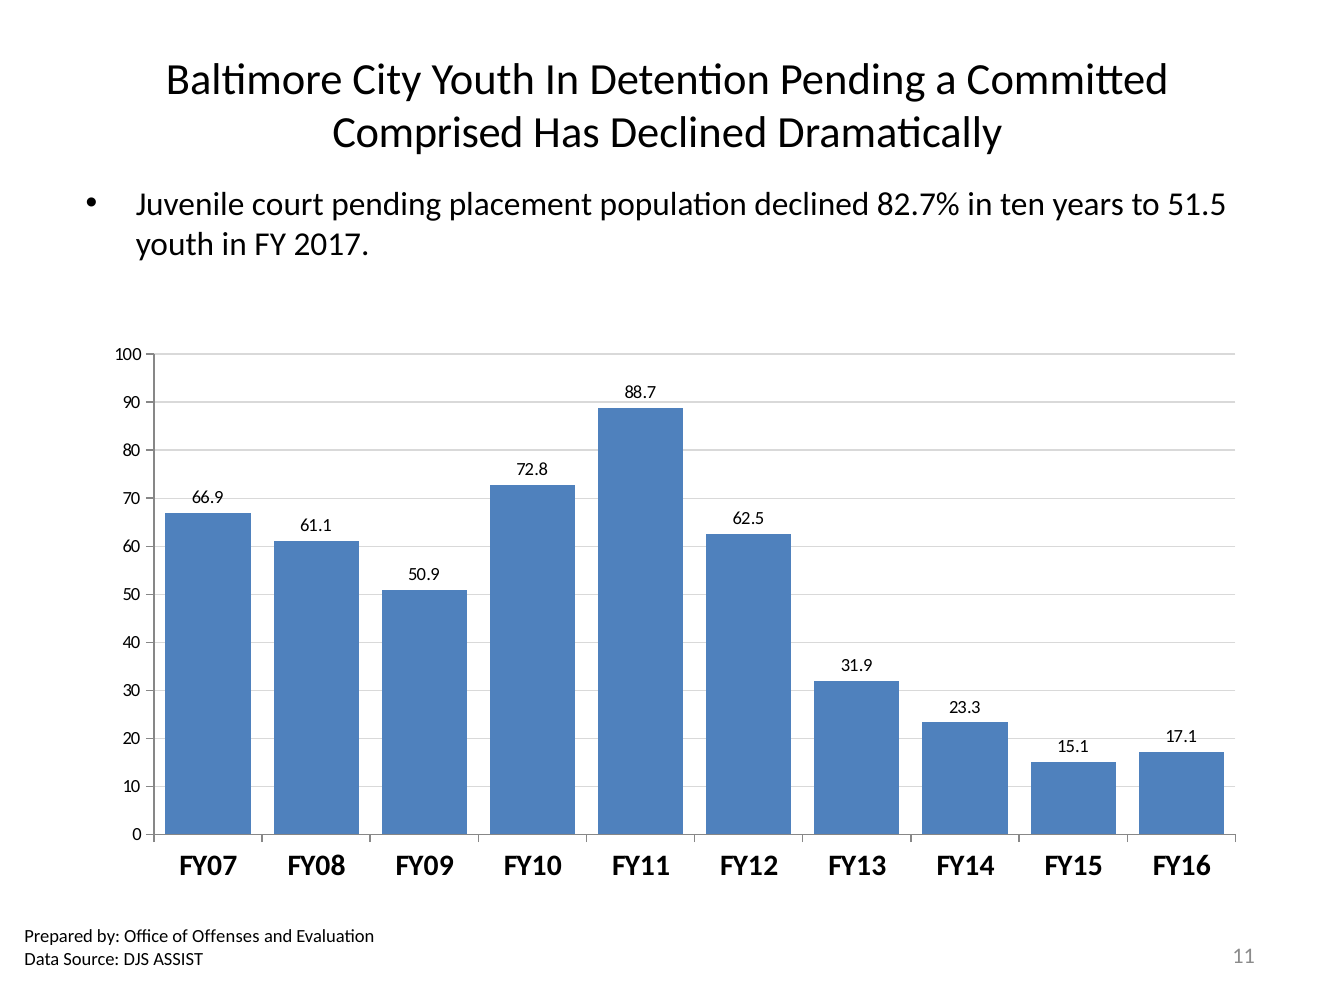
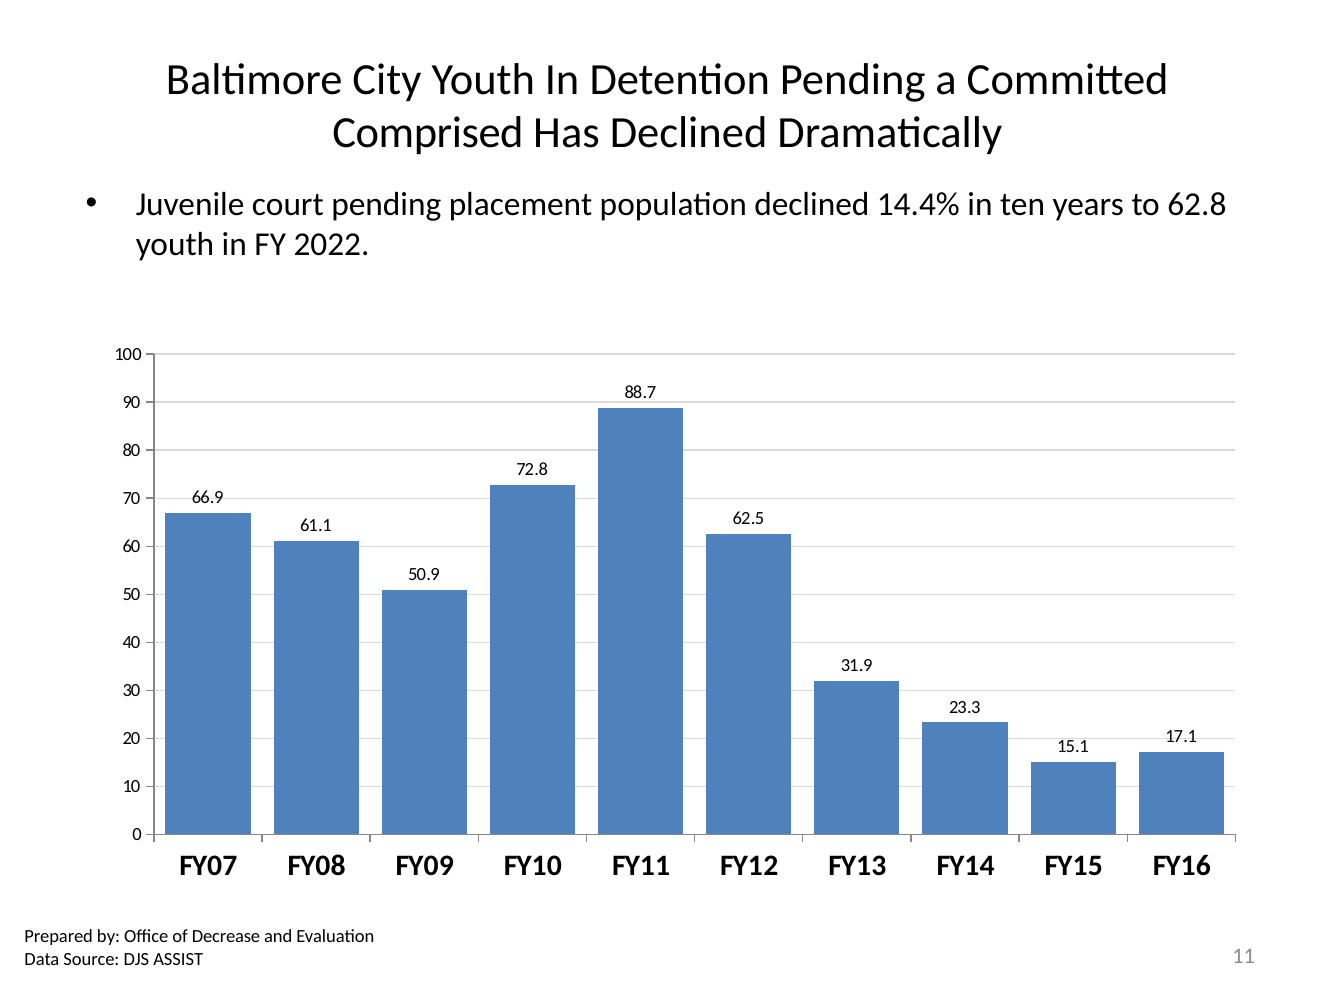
82.7%: 82.7% -> 14.4% (918, 205)
51.5: 51.5 -> 62.8 (1197, 205)
2017: 2017 -> 2022 (332, 245)
Offenses: Offenses -> Decrease (226, 937)
